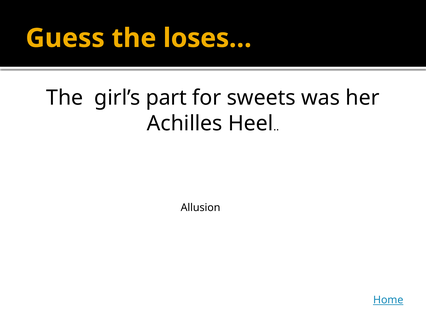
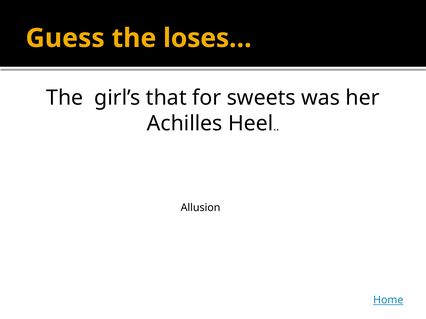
part: part -> that (166, 98)
